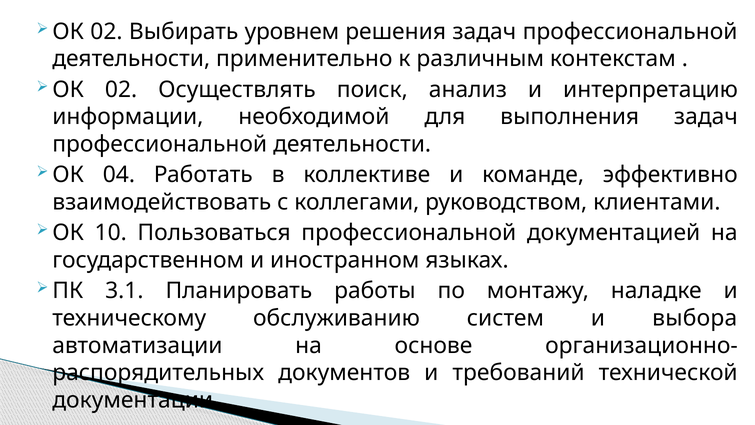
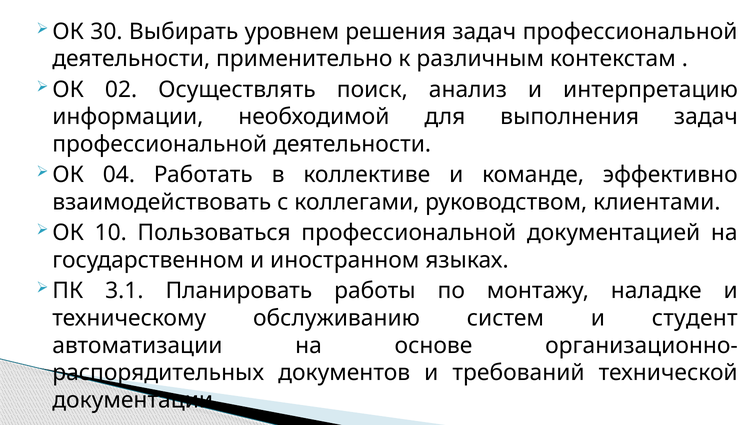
02: 02 -> 30 (106, 32)
выбора: выбора -> студент (695, 318)
